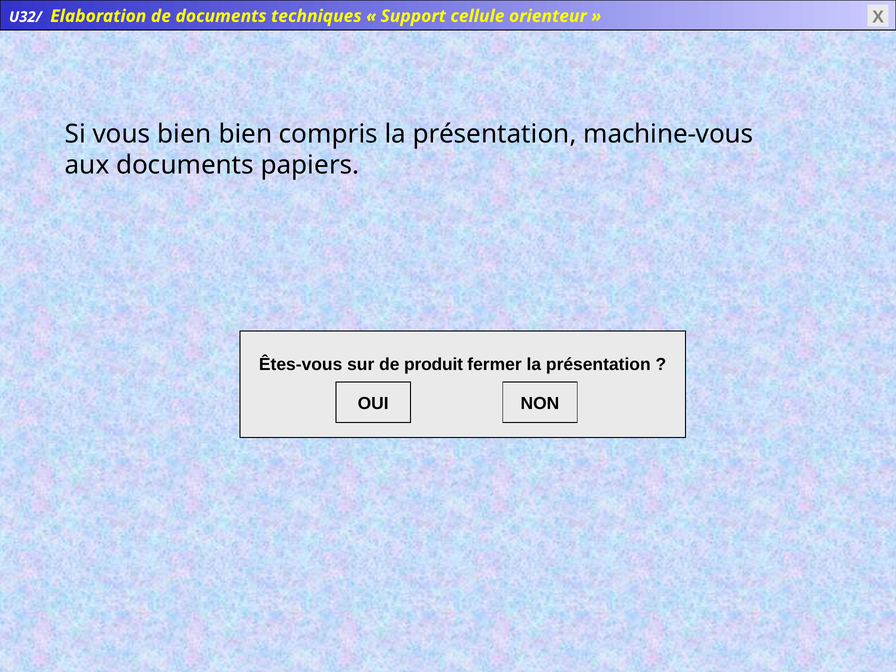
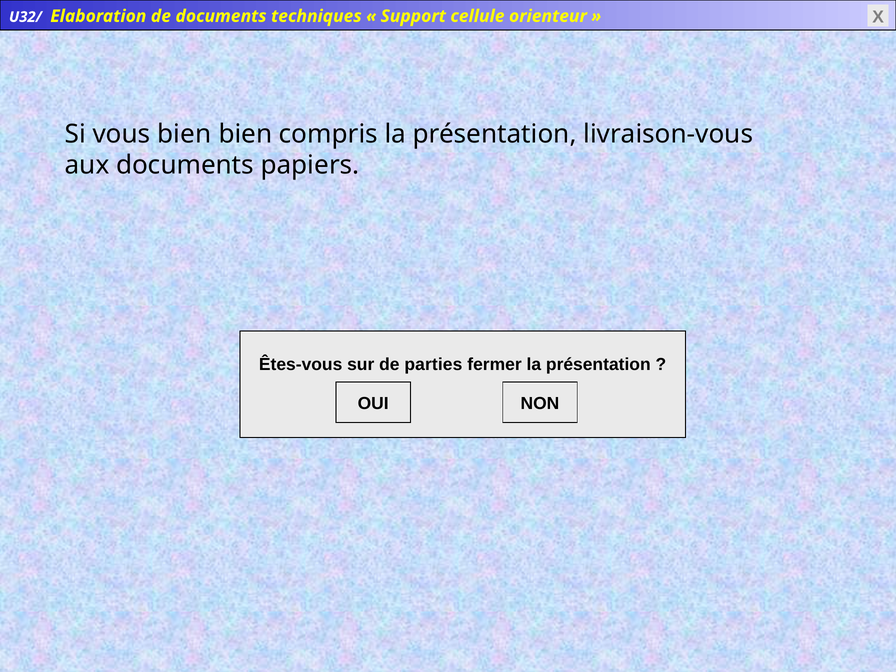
machine-vous: machine-vous -> livraison-vous (668, 134)
produit: produit -> parties (433, 365)
